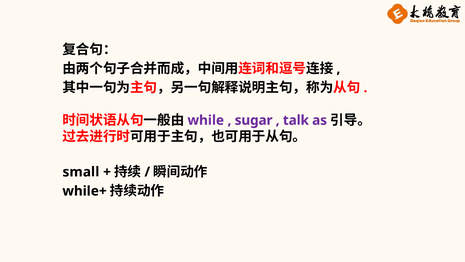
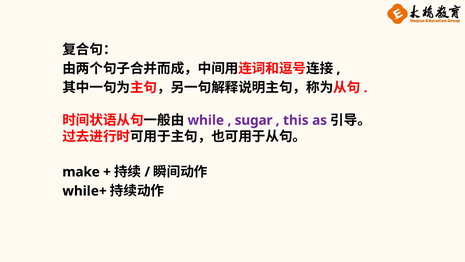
talk: talk -> this (296, 120)
small: small -> make (81, 172)
